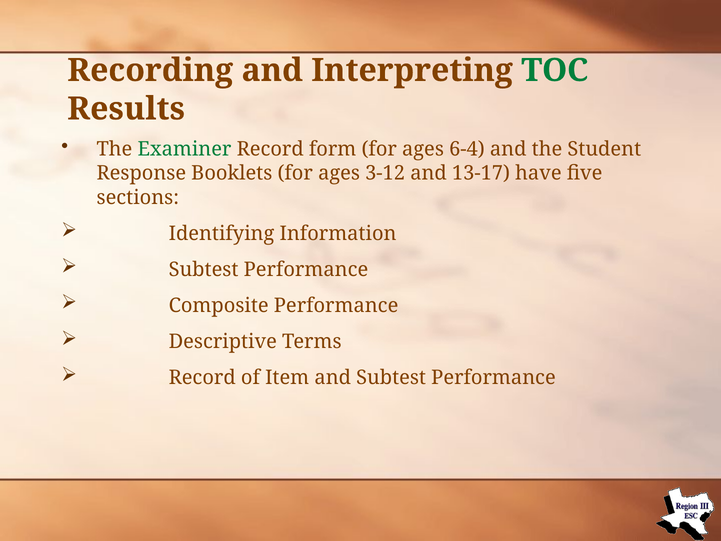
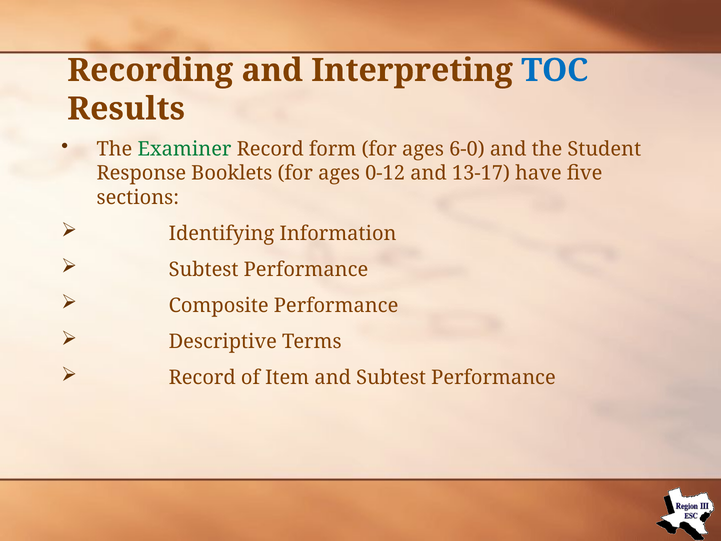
TOC colour: green -> blue (555, 70)
6-4: 6-4 -> 6-0 (467, 149)
3-12: 3-12 -> 0-12 (385, 173)
